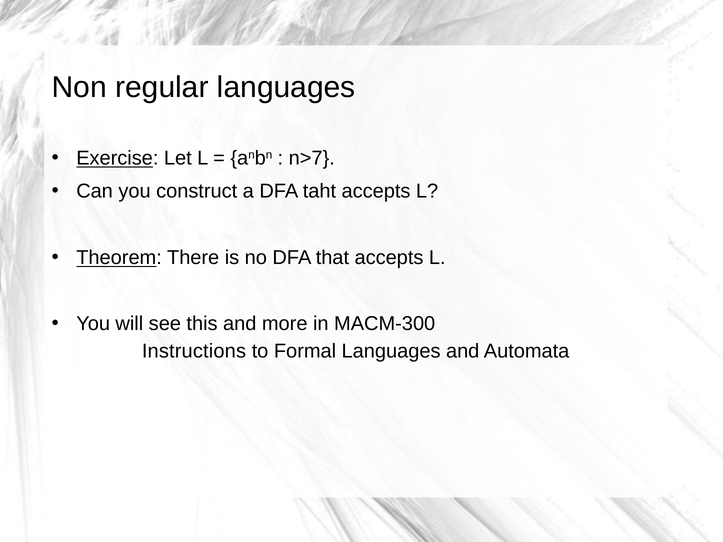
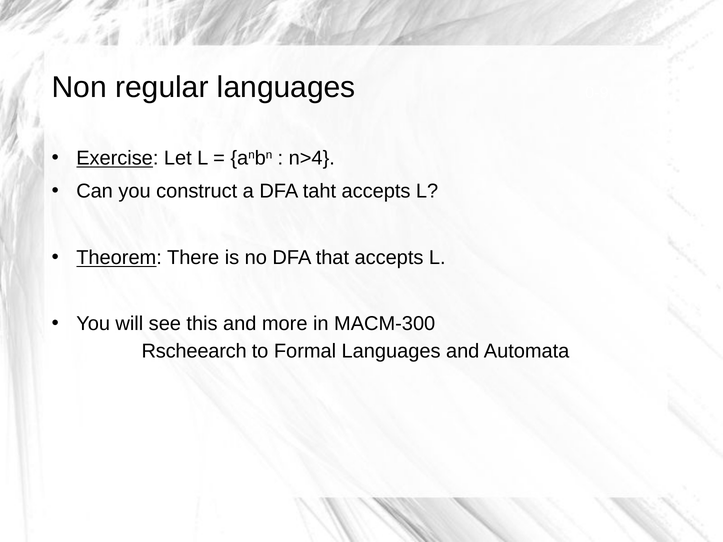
n>7: n>7 -> n>4 (312, 158)
Instructions: Instructions -> Rscheearch (194, 351)
